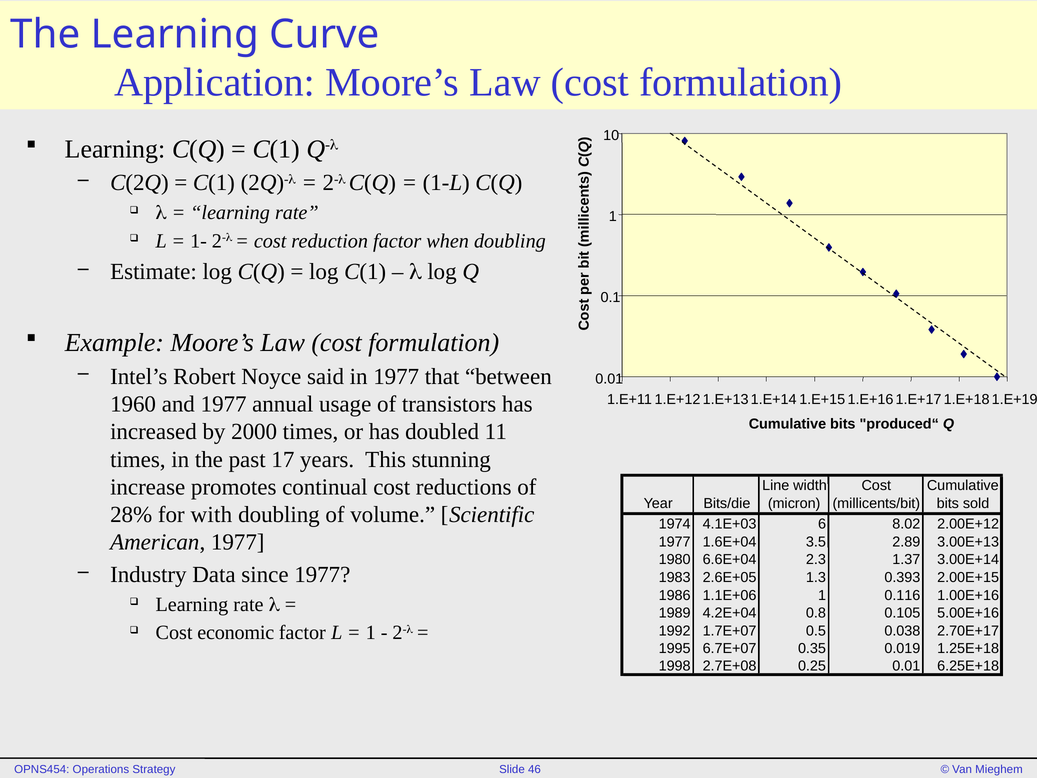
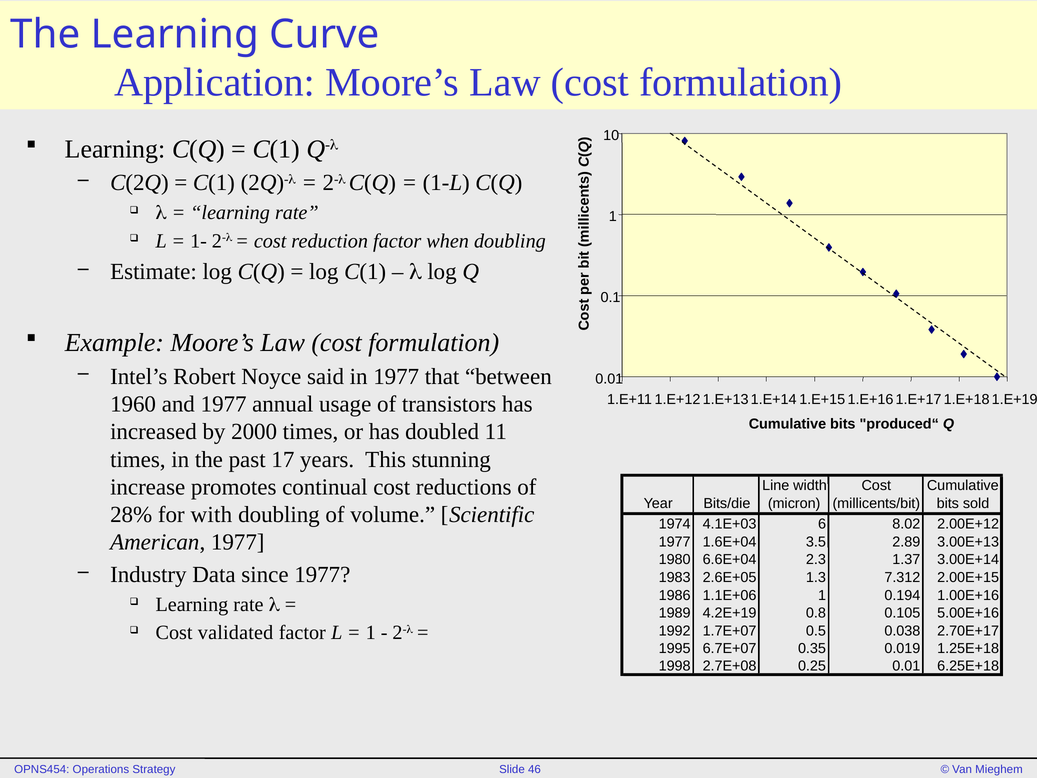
0.393: 0.393 -> 7.312 (902, 577)
0.116: 0.116 -> 0.194 (902, 595)
4.2E+04: 4.2E+04 -> 4.2E+19 (730, 613)
economic: economic -> validated (236, 632)
